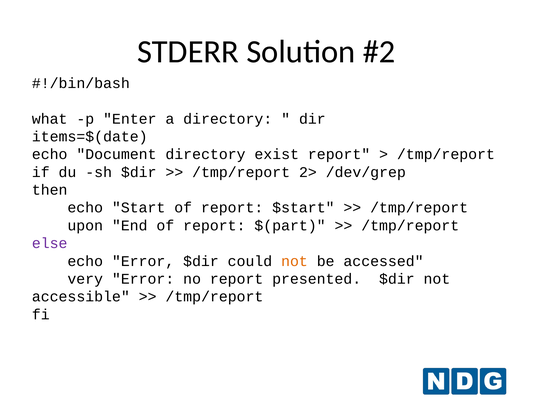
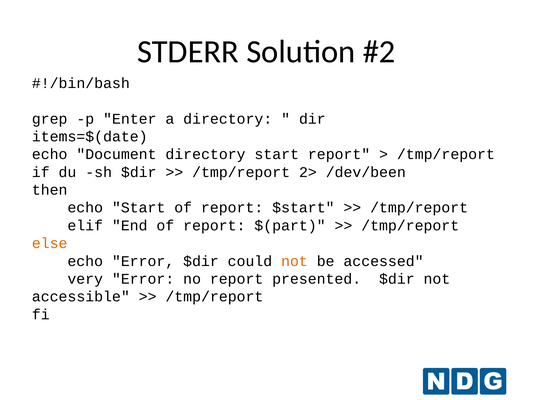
what: what -> grep (50, 119)
directory exist: exist -> start (277, 154)
/dev/grep: /dev/grep -> /dev/been (366, 172)
upon: upon -> elif (85, 225)
else colour: purple -> orange (50, 243)
